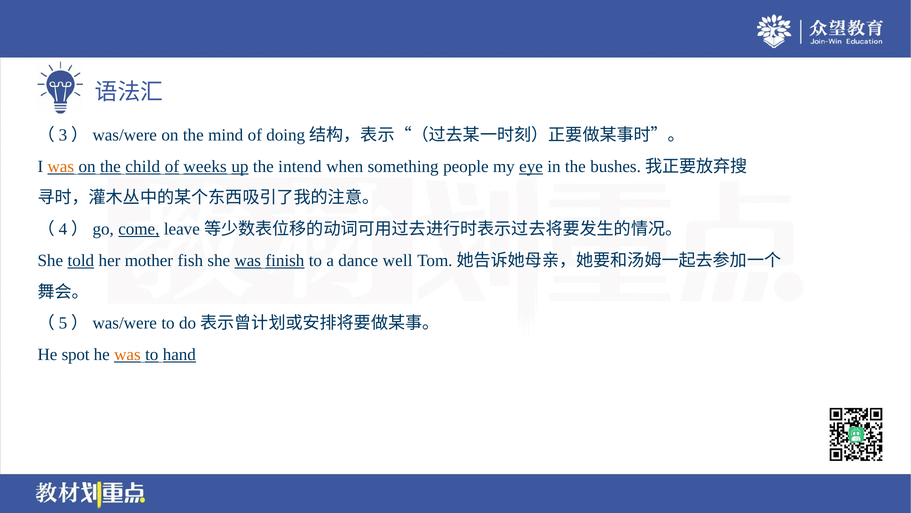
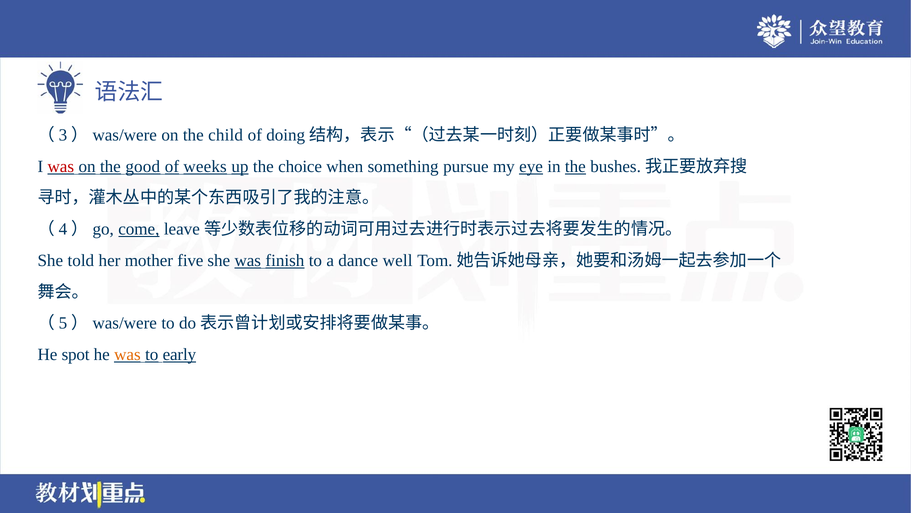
mind: mind -> child (226, 135)
was colour: orange -> red (61, 166)
child: child -> good (143, 166)
intend: intend -> choice (300, 166)
people: people -> pursue (466, 166)
the underline: none -> present (575, 166)
told underline: present -> none (81, 260)
fish: fish -> five (190, 260)
hand: hand -> early (179, 354)
